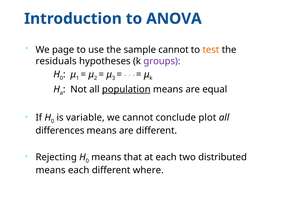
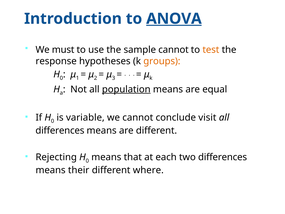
ANOVA underline: none -> present (174, 19)
page: page -> must (63, 50)
residuals: residuals -> response (56, 61)
groups colour: purple -> orange (162, 61)
plot: plot -> visit (207, 117)
two distributed: distributed -> differences (223, 157)
means each: each -> their (79, 170)
